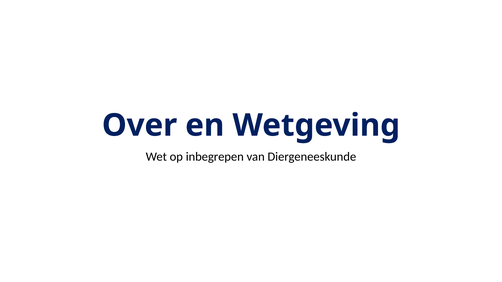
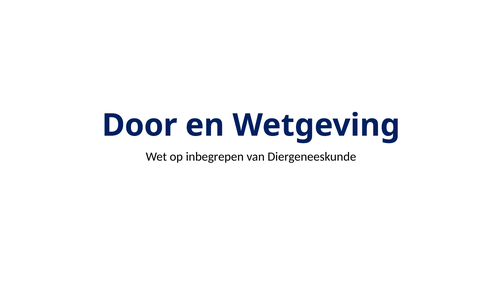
Over: Over -> Door (140, 125)
